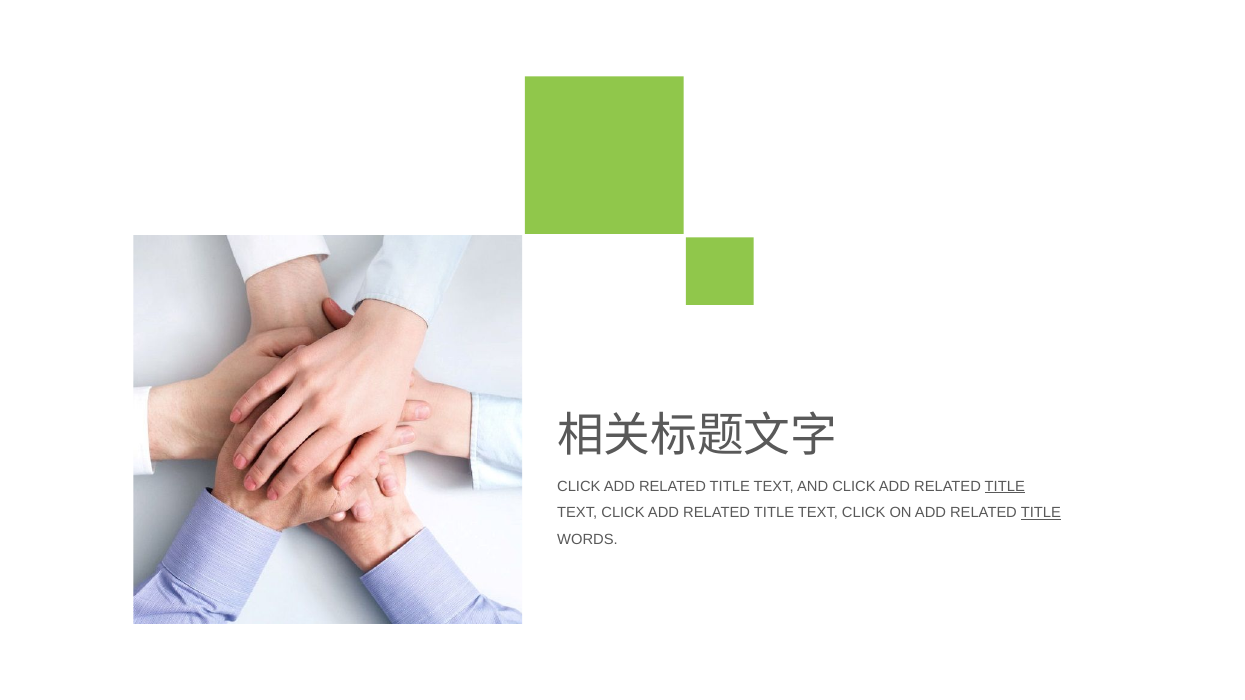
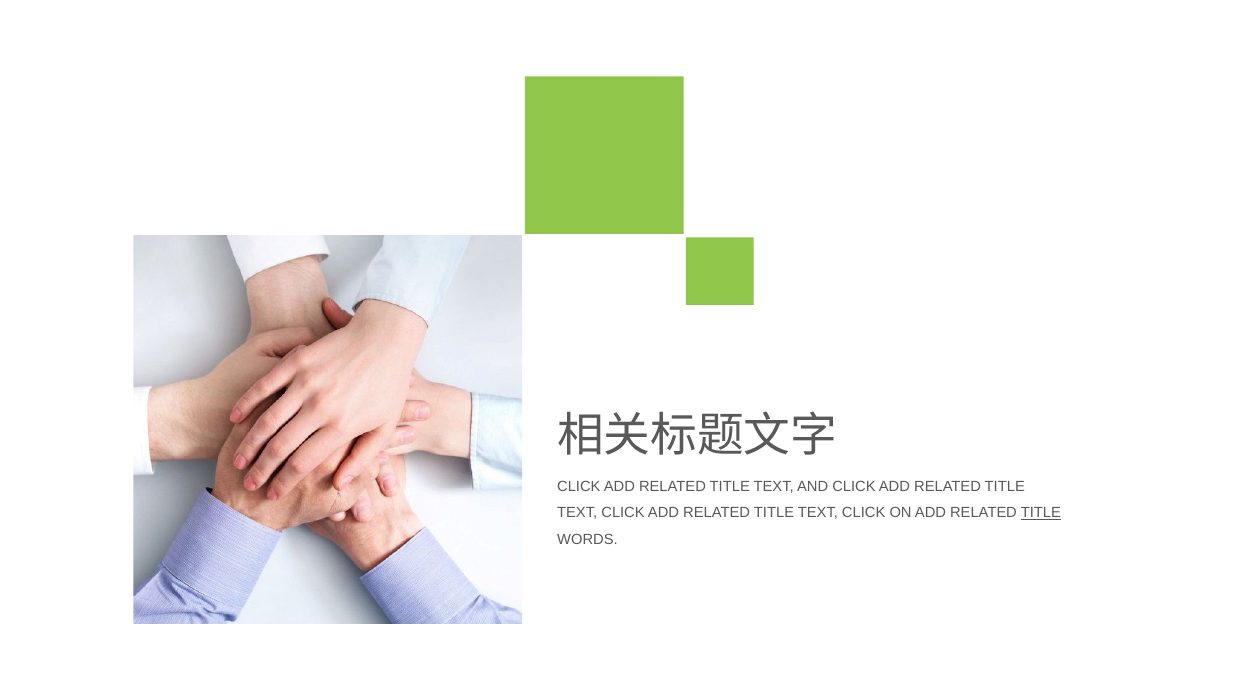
TITLE underline: present -> none (1005, 486)
